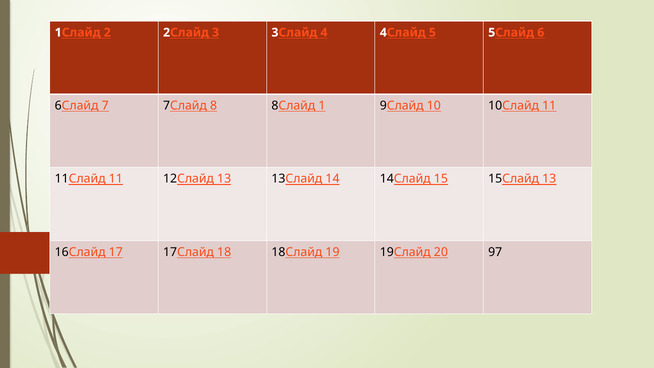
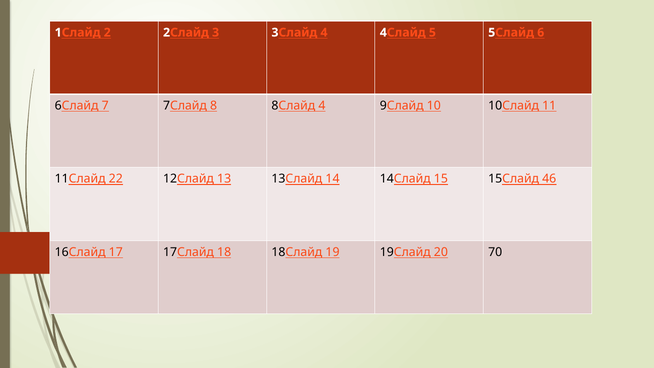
8Слайд 1: 1 -> 4 (322, 106)
11Слайд 11: 11 -> 22 (116, 179)
15Слайд 13: 13 -> 46 (549, 179)
97: 97 -> 70 (495, 252)
